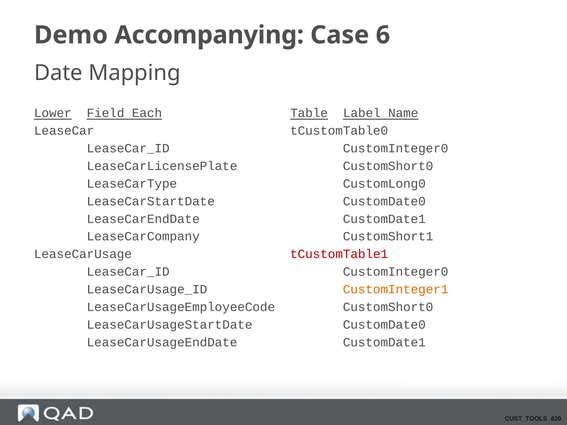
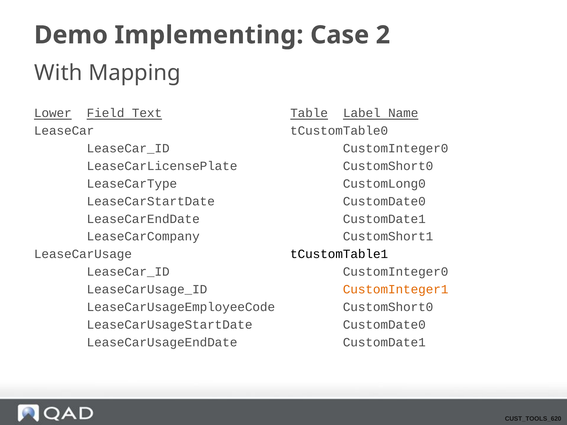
Accompanying: Accompanying -> Implementing (209, 35)
6: 6 -> 2 (383, 35)
Date: Date -> With (58, 73)
Each: Each -> Text (147, 113)
tCustomTable1 colour: red -> black (339, 254)
